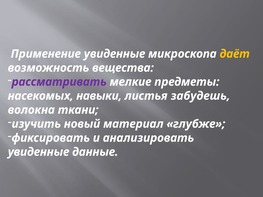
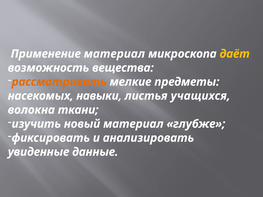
Применение увиденные: увиденные -> материал (114, 54)
рассматривать colour: purple -> orange (59, 82)
забудешь: забудешь -> учащихся (200, 96)
